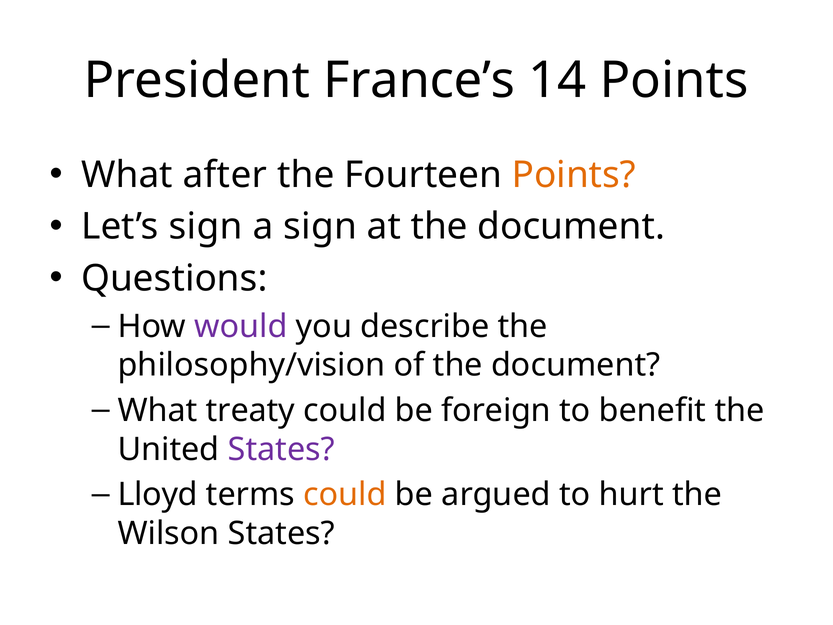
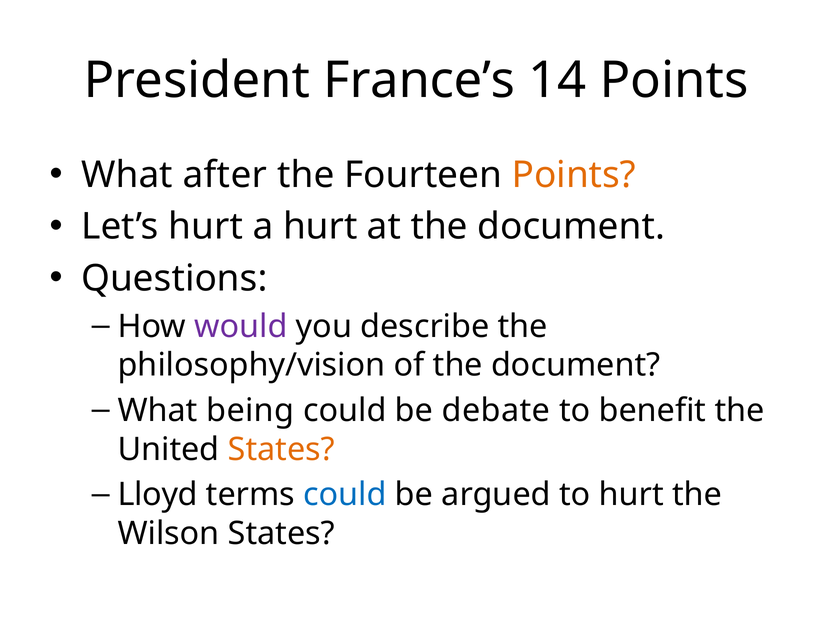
Let’s sign: sign -> hurt (206, 227)
a sign: sign -> hurt (320, 227)
treaty: treaty -> being (250, 410)
foreign: foreign -> debate (496, 410)
States colour: purple -> orange (281, 449)
could colour: orange -> blue (345, 494)
